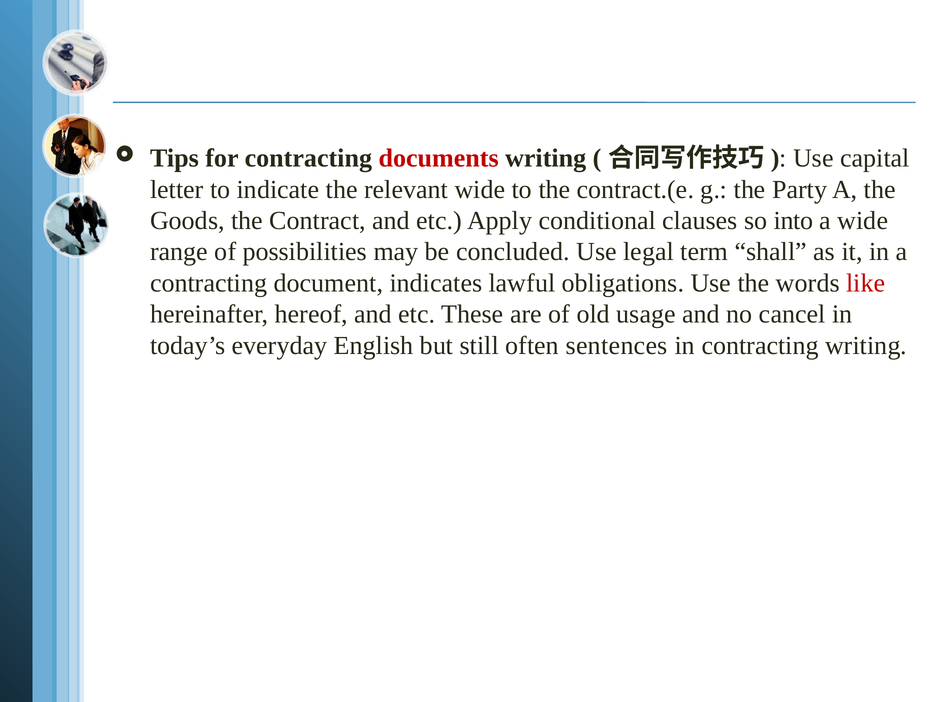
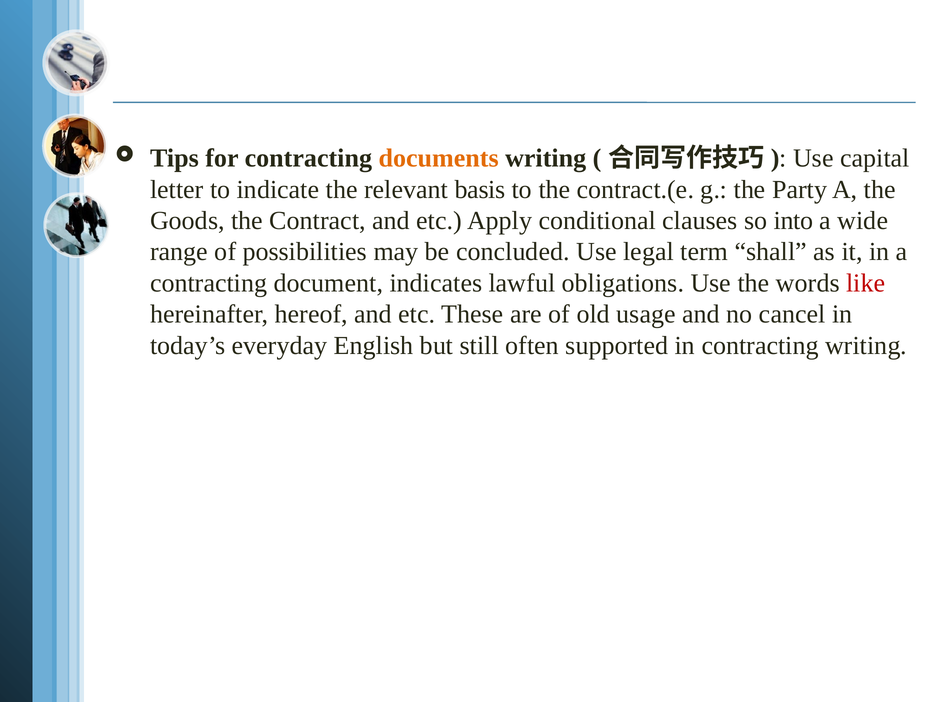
documents colour: red -> orange (439, 158)
relevant wide: wide -> basis (480, 190)
sentences: sentences -> supported (617, 346)
